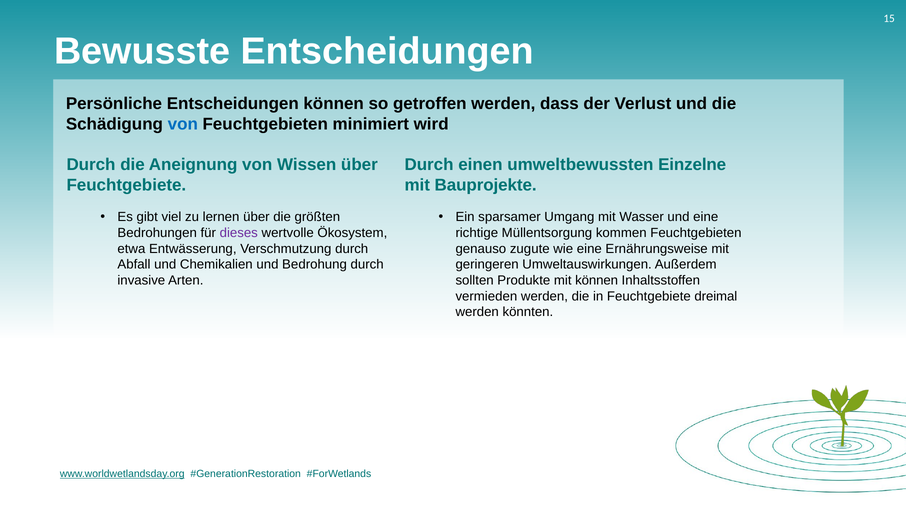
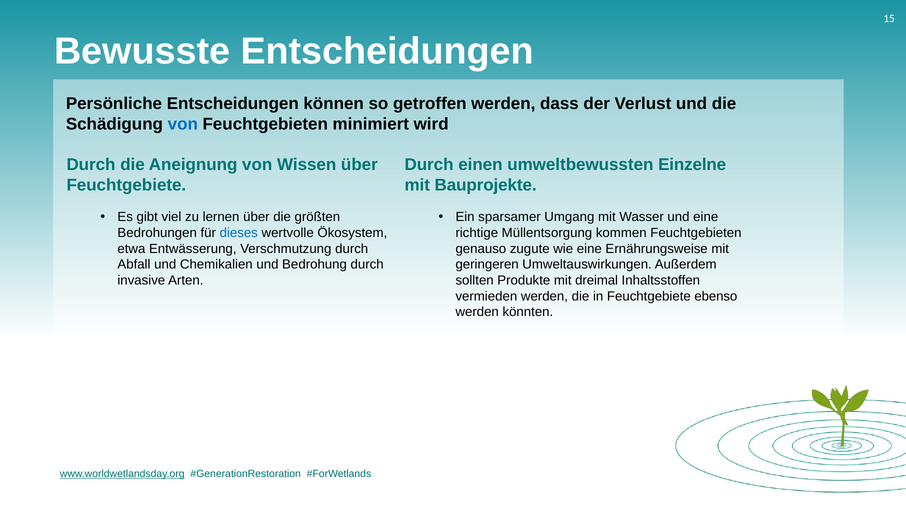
dieses colour: purple -> blue (239, 233)
mit können: können -> dreimal (597, 281)
dreimal: dreimal -> ebenso (716, 297)
